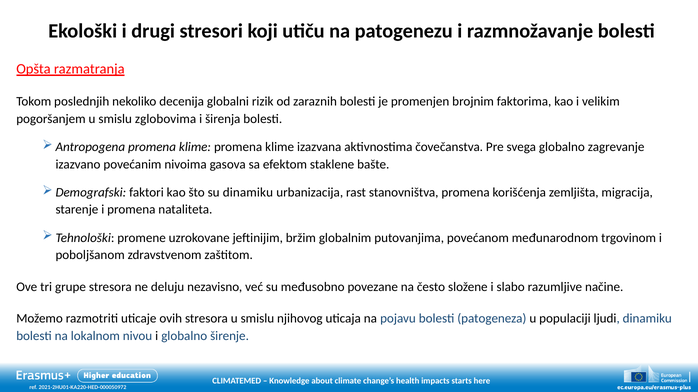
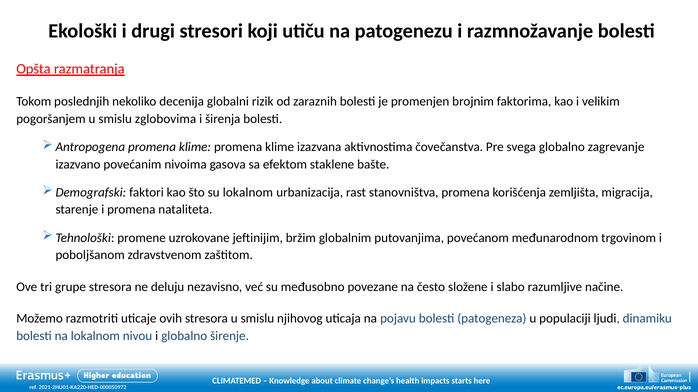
su dinamiku: dinamiku -> lokalnom (248, 193)
